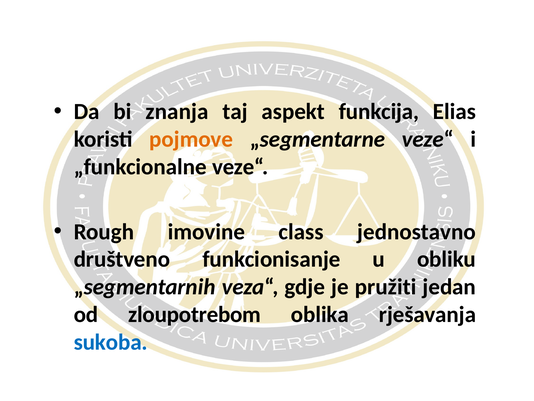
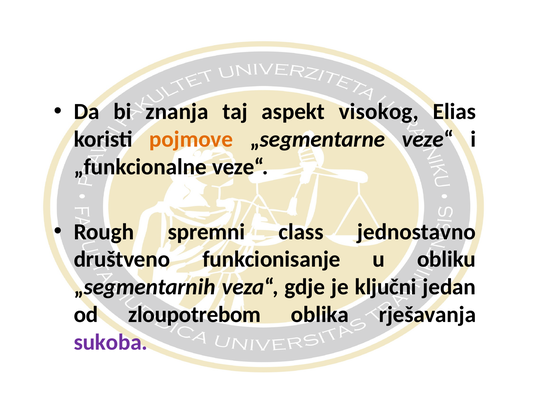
funkcija: funkcija -> visokog (379, 112)
imovine: imovine -> spremni (206, 231)
pružiti: pružiti -> ključni (386, 287)
sukoba colour: blue -> purple (111, 342)
